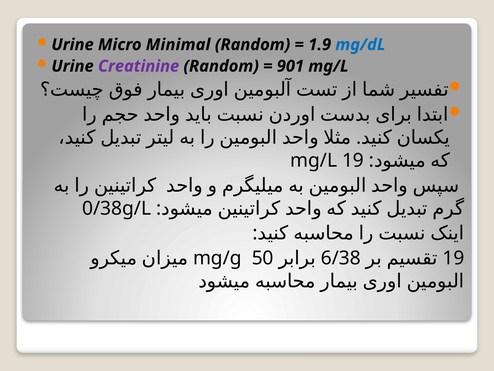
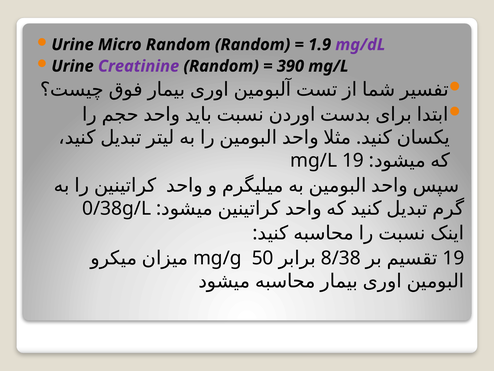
Micro Minimal: Minimal -> Random (178, 45)
mg/dL colour: blue -> purple (360, 45)
901: 901 -> 390 (290, 66)
6/38: 6/38 -> 8/38 (341, 258)
